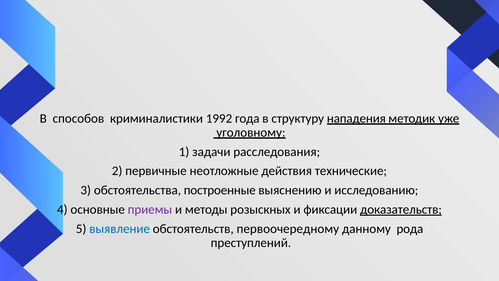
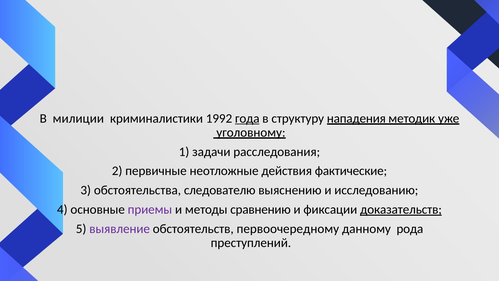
способов: способов -> милиции (78, 118)
года underline: none -> present (247, 118)
технические: технические -> фактические (351, 171)
построенные: построенные -> следователю (220, 190)
розыскных: розыскных -> сравнению (261, 209)
выявление colour: blue -> purple (120, 229)
